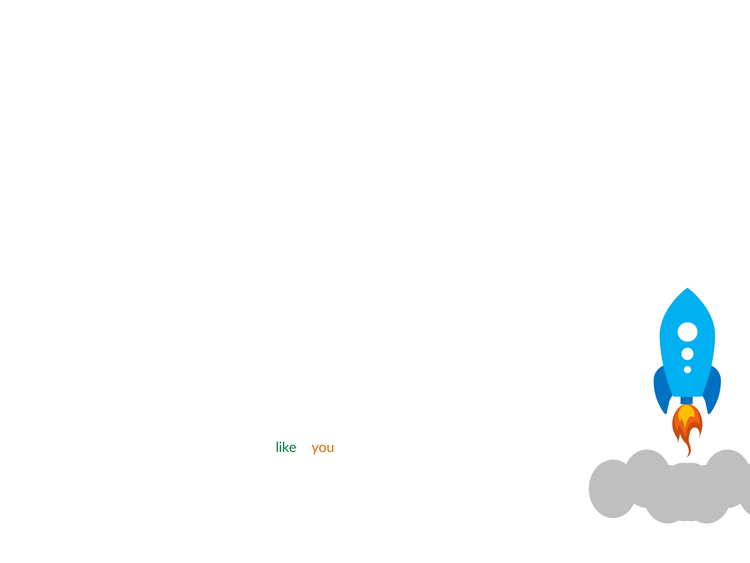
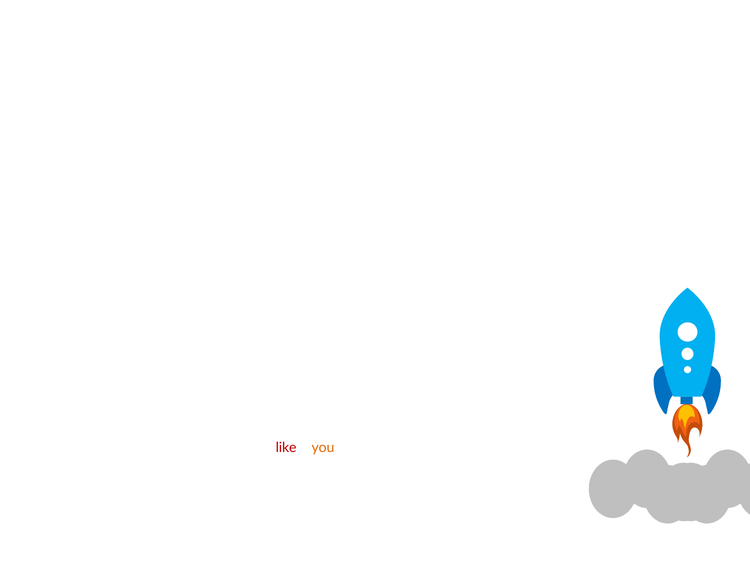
like colour: green -> red (286, 447)
